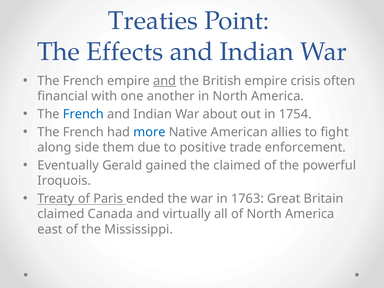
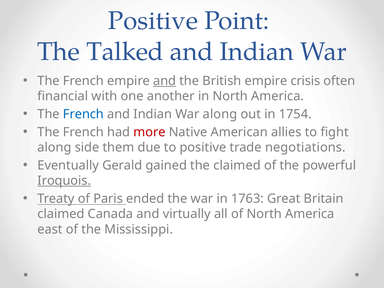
Treaties: Treaties -> Positive (153, 21)
Effects: Effects -> Talked (125, 52)
War about: about -> along (220, 114)
more colour: blue -> red (149, 132)
enforcement: enforcement -> negotiations (305, 147)
Iroquois underline: none -> present (64, 181)
